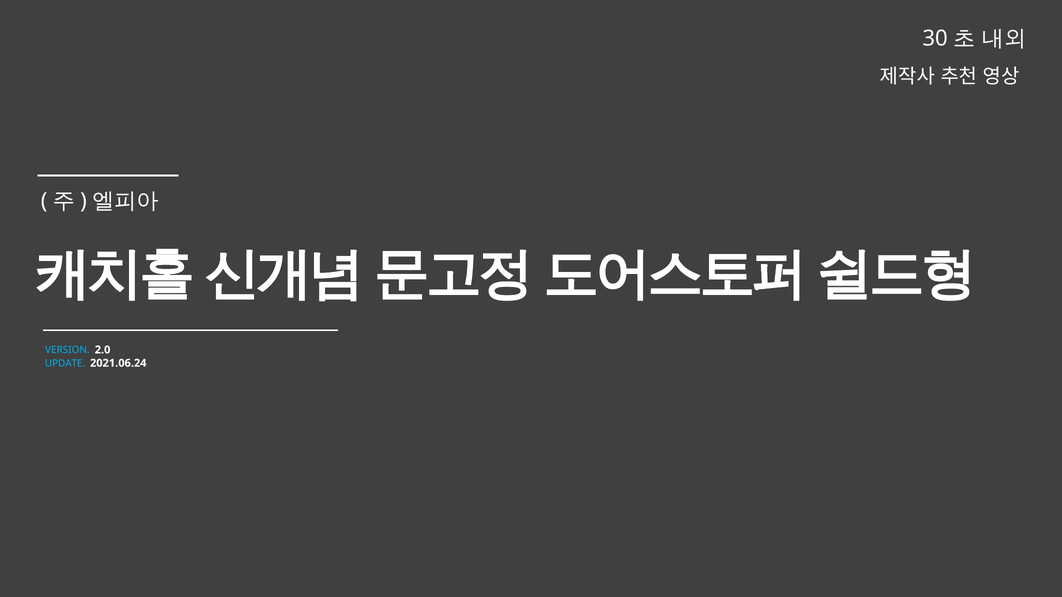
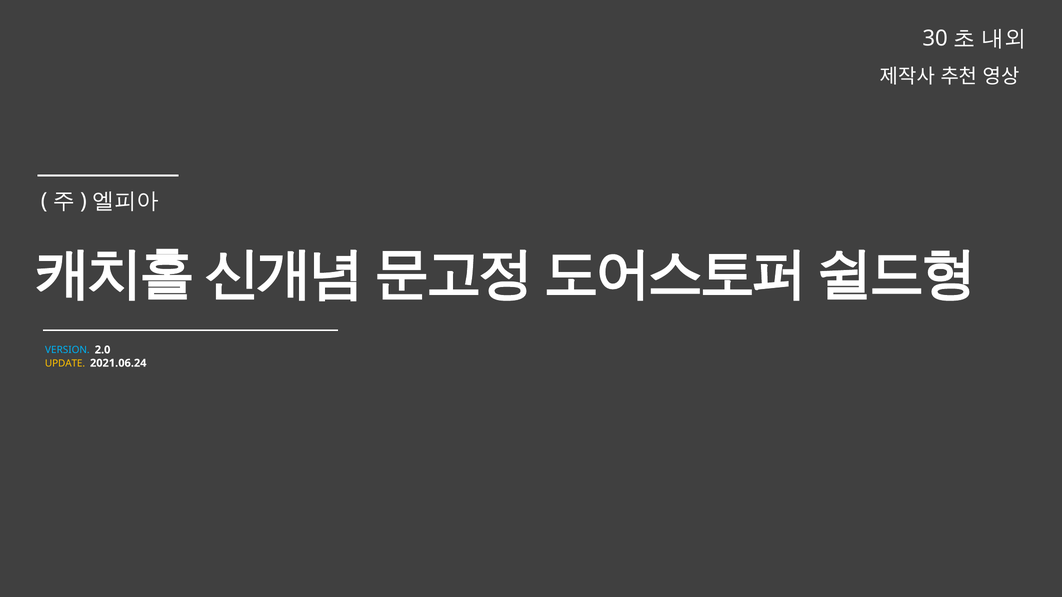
UPDATE colour: light blue -> yellow (65, 364)
